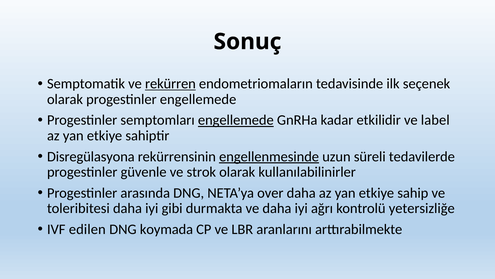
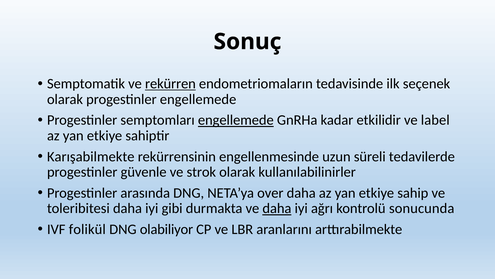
Disregülasyona: Disregülasyona -> Karışabilmekte (91, 156)
engellenmesinde underline: present -> none (269, 156)
daha underline: none -> present (277, 208)
yetersizliğe: yetersizliğe -> sonucunda (422, 208)
edilen: edilen -> folikül (87, 229)
koymada: koymada -> olabiliyor (166, 229)
